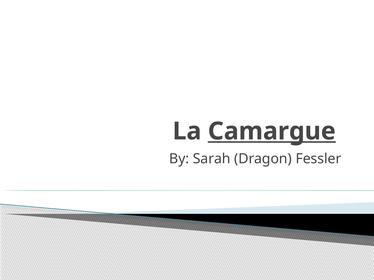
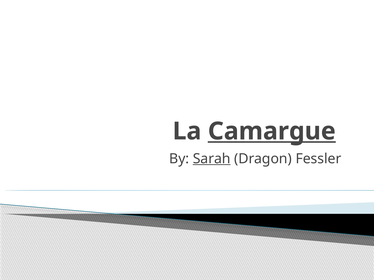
Sarah underline: none -> present (212, 159)
